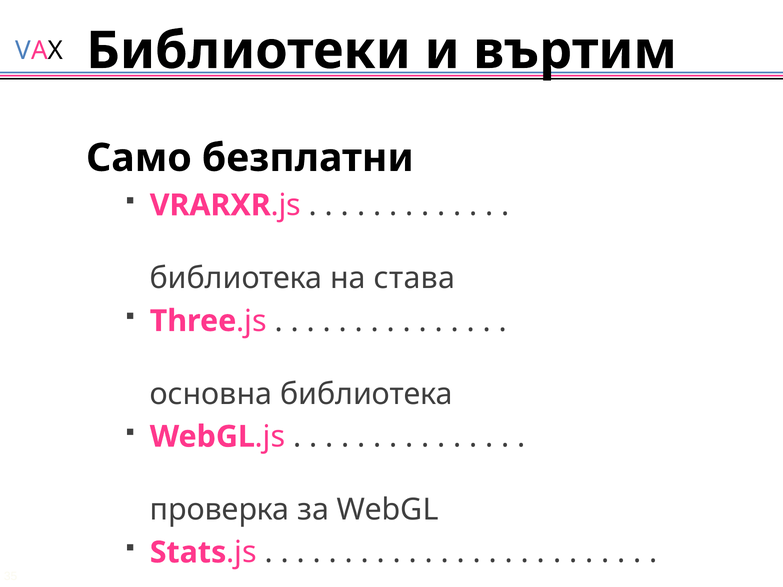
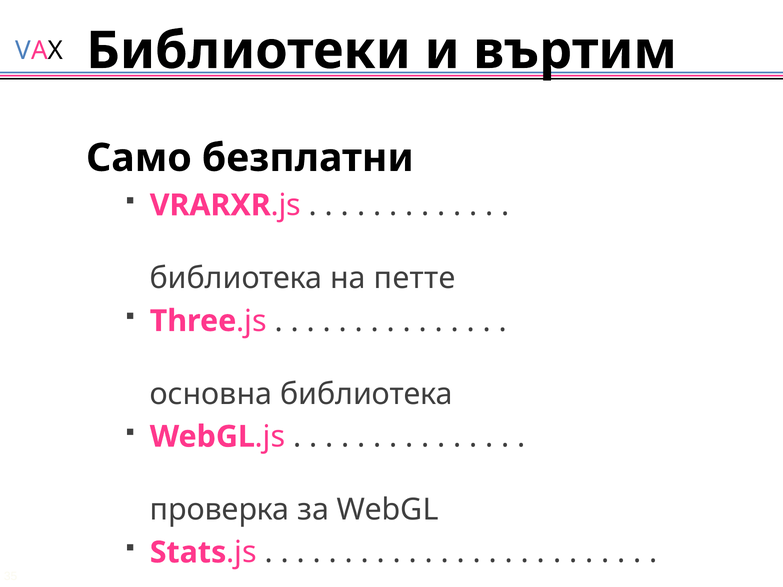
става: става -> петте (415, 278)
